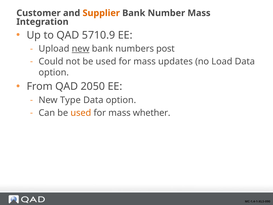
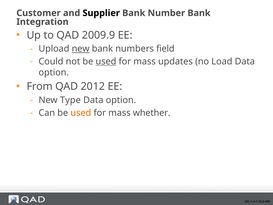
Supplier colour: orange -> black (101, 13)
Number Mass: Mass -> Bank (199, 13)
5710.9: 5710.9 -> 2009.9 (99, 35)
post: post -> field (165, 49)
used underline: none -> present (106, 61)
2050: 2050 -> 2012 (93, 86)
